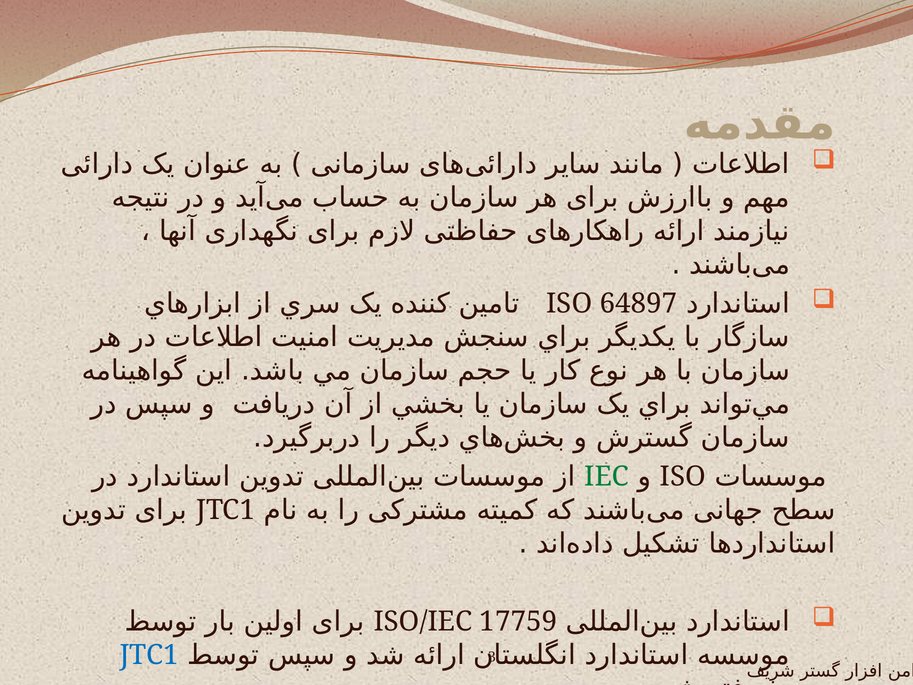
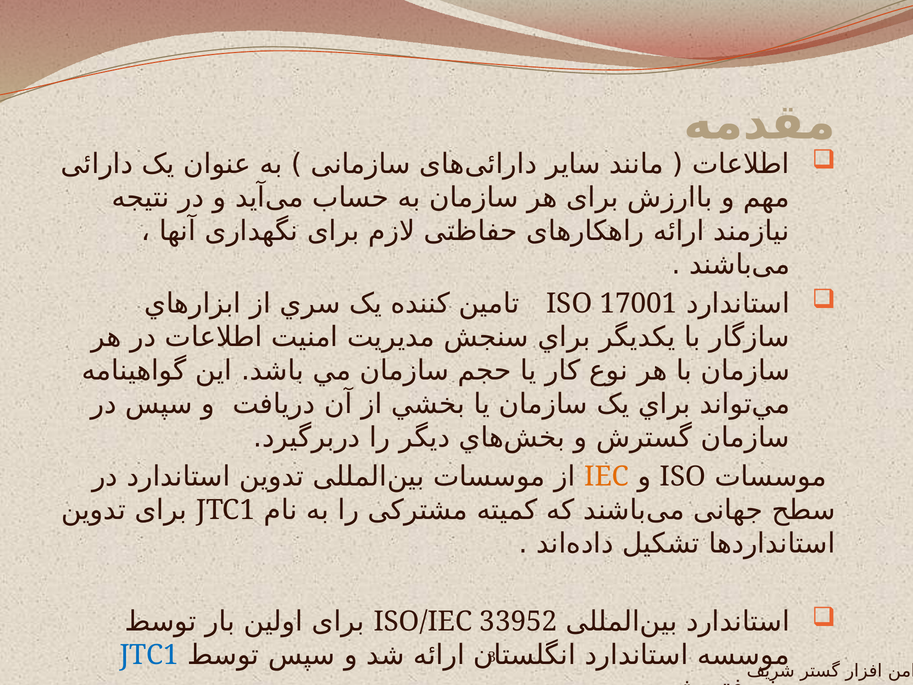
64897: 64897 -> 17001 (638, 304)
IEC colour: green -> orange (607, 477)
17759: 17759 -> 33952 (518, 622)
